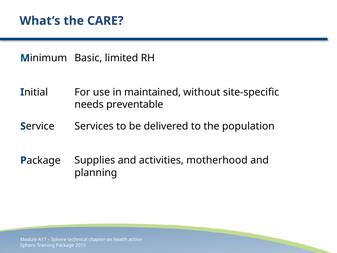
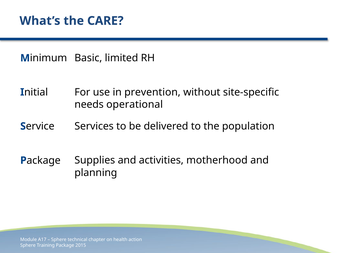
maintained: maintained -> prevention (152, 92)
preventable: preventable -> operational (135, 104)
